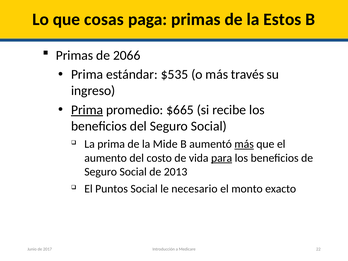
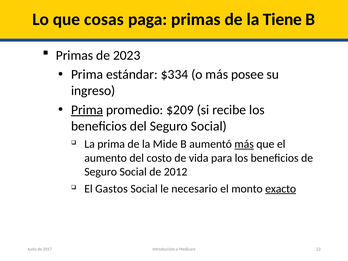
Estos: Estos -> Tiene (282, 19)
2066: 2066 -> 2023 (127, 55)
$535: $535 -> $334 (175, 75)
través: través -> posee (247, 75)
$665: $665 -> $209 (180, 110)
para underline: present -> none (222, 158)
2013: 2013 -> 2012 (176, 172)
Puntos: Puntos -> Gastos (111, 189)
exacto underline: none -> present (281, 189)
